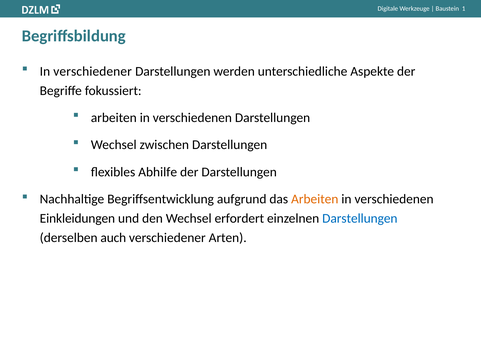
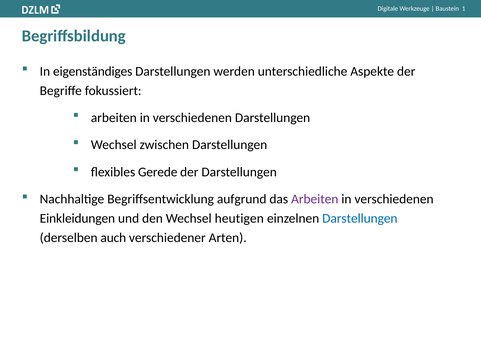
In verschiedener: verschiedener -> eigenständiges (93, 71)
Abhilfe: Abhilfe -> Gerede (158, 172)
Arbeiten colour: orange -> purple (315, 199)
erfordert: erfordert -> heutigen (239, 218)
